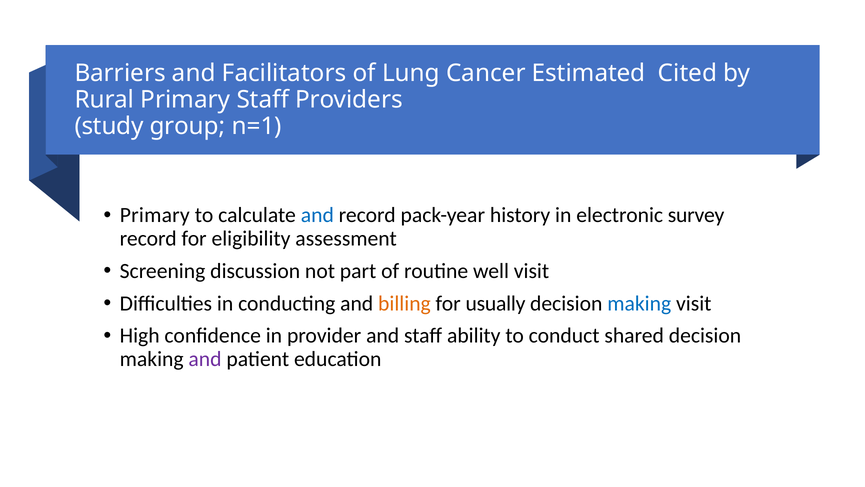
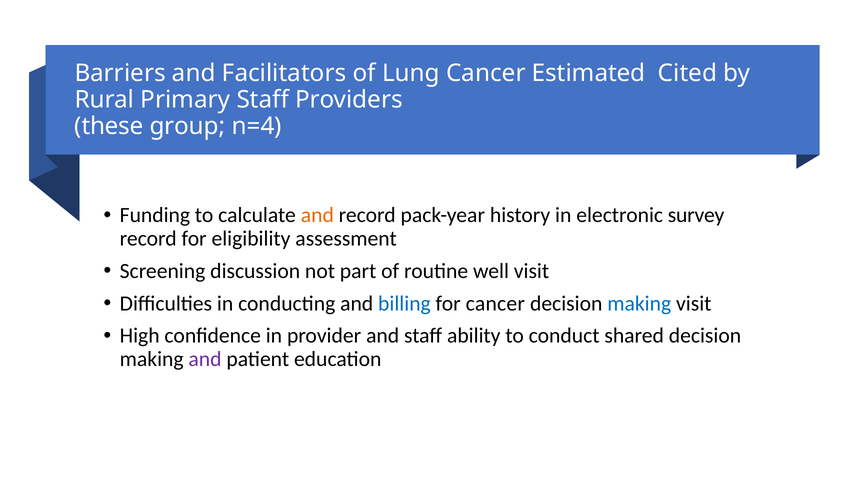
study: study -> these (109, 126)
n=1: n=1 -> n=4 (257, 126)
Primary: Primary -> Funding (155, 215)
and colour: blue -> orange (317, 215)
billing colour: orange -> blue (404, 303)
for usually: usually -> cancer (495, 303)
